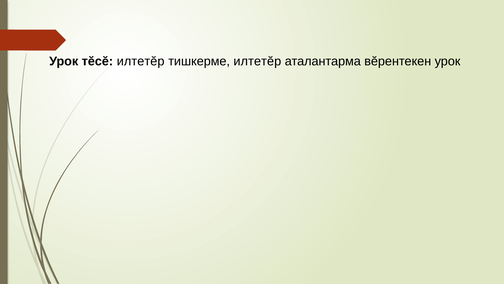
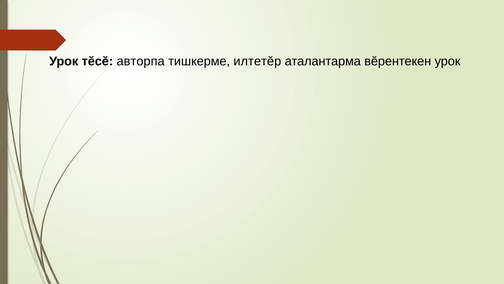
тĕсĕ илтетĕр: илтетĕр -> авторпа (141, 61)
